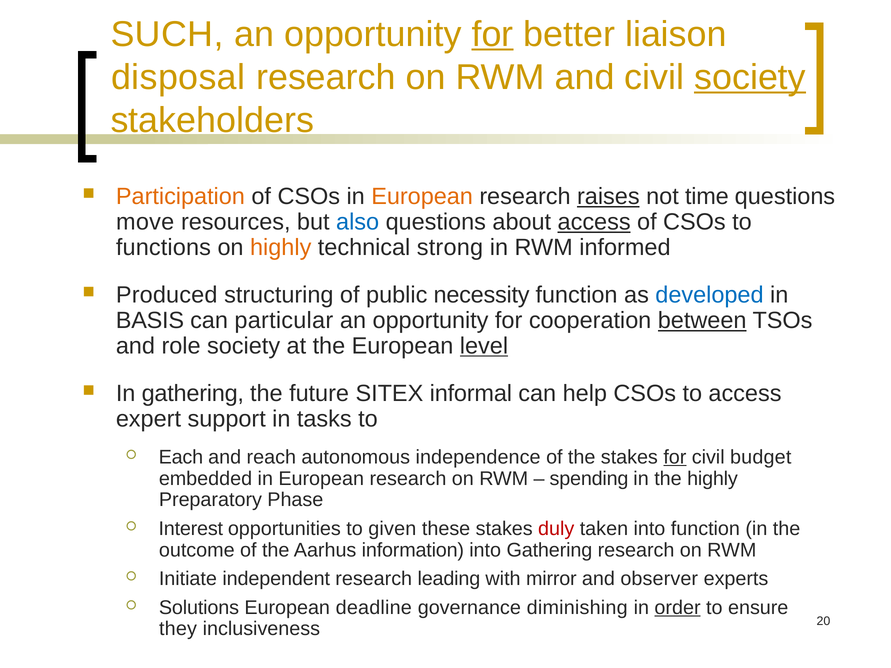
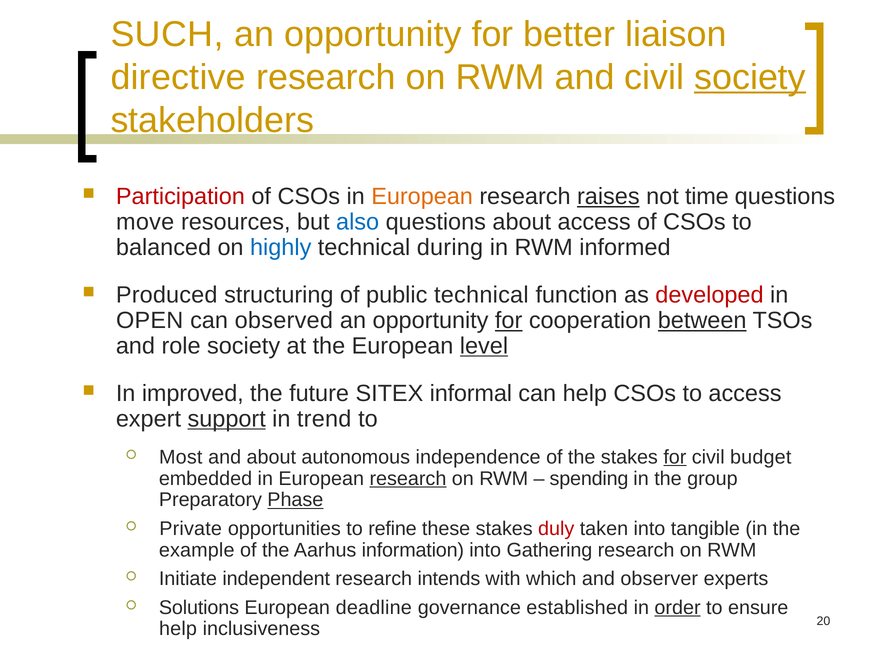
for underline: present -> none (492, 34)
disposal: disposal -> directive (178, 77)
Participation colour: orange -> red (180, 197)
access underline: present -> none (594, 222)
functions: functions -> balanced (164, 248)
highly colour: orange -> blue (281, 248)
strong: strong -> during (450, 248)
public necessity: necessity -> technical (481, 295)
developed colour: blue -> red (709, 295)
BASIS: BASIS -> OPEN (150, 321)
particular: particular -> observed (284, 321)
for underline: none -> present (509, 321)
In gathering: gathering -> improved (193, 394)
support underline: none -> present (227, 419)
tasks: tasks -> trend (324, 419)
Each: Each -> Most (181, 457)
and reach: reach -> about (271, 457)
research underline: none -> present (408, 479)
the highly: highly -> group (712, 479)
Phase underline: none -> present (295, 500)
Interest: Interest -> Private (191, 529)
given: given -> refine (393, 529)
into function: function -> tangible (705, 529)
outcome: outcome -> example (197, 550)
leading: leading -> intends (449, 579)
mirror: mirror -> which (551, 579)
diminishing: diminishing -> established (577, 608)
they: they -> help (178, 629)
